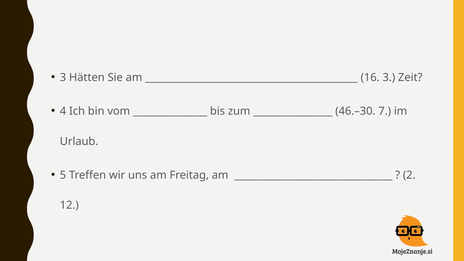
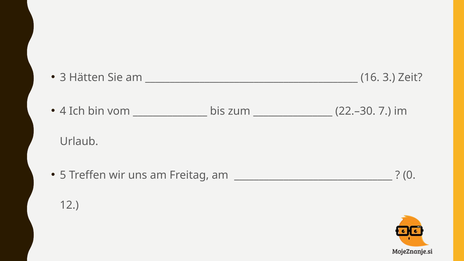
46.–30: 46.–30 -> 22.–30 (355, 111)
2: 2 -> 0 (409, 175)
